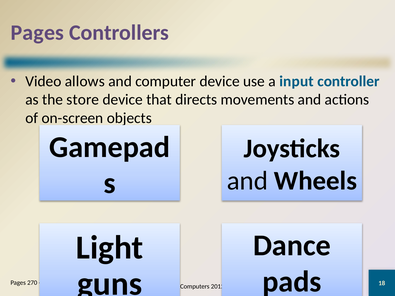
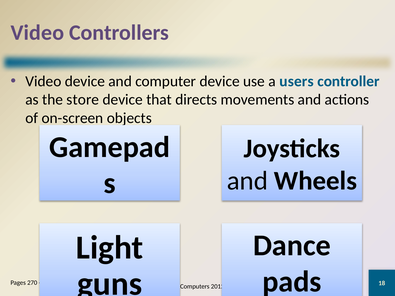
Pages: Pages -> Video (37, 33)
Video allows: allows -> device (85, 81)
input: input -> users (297, 81)
